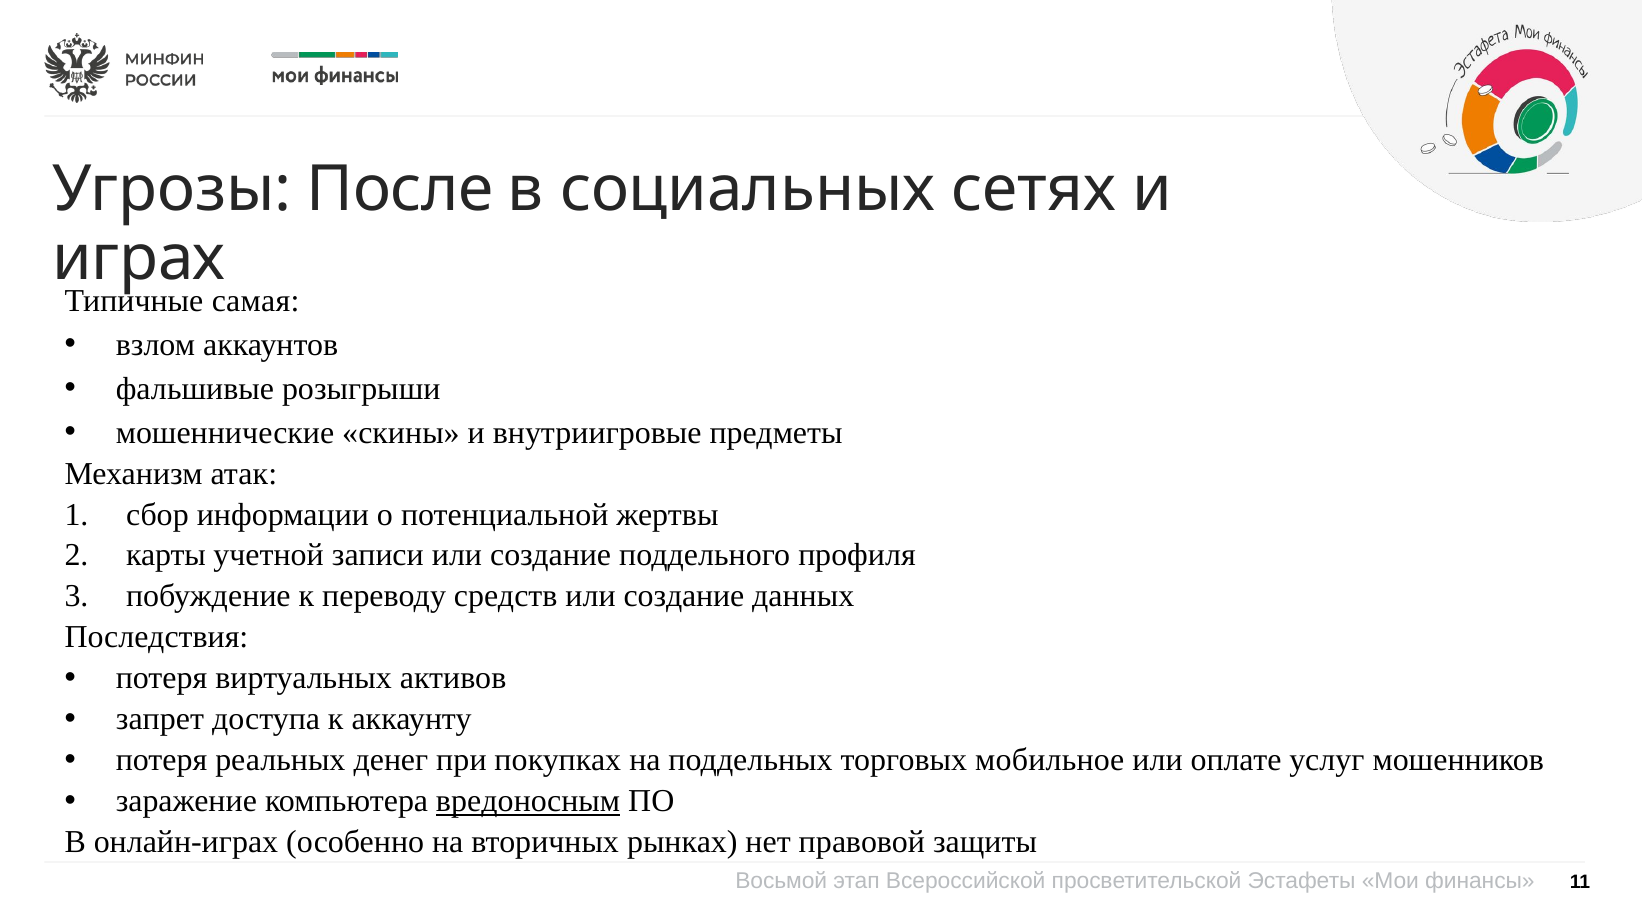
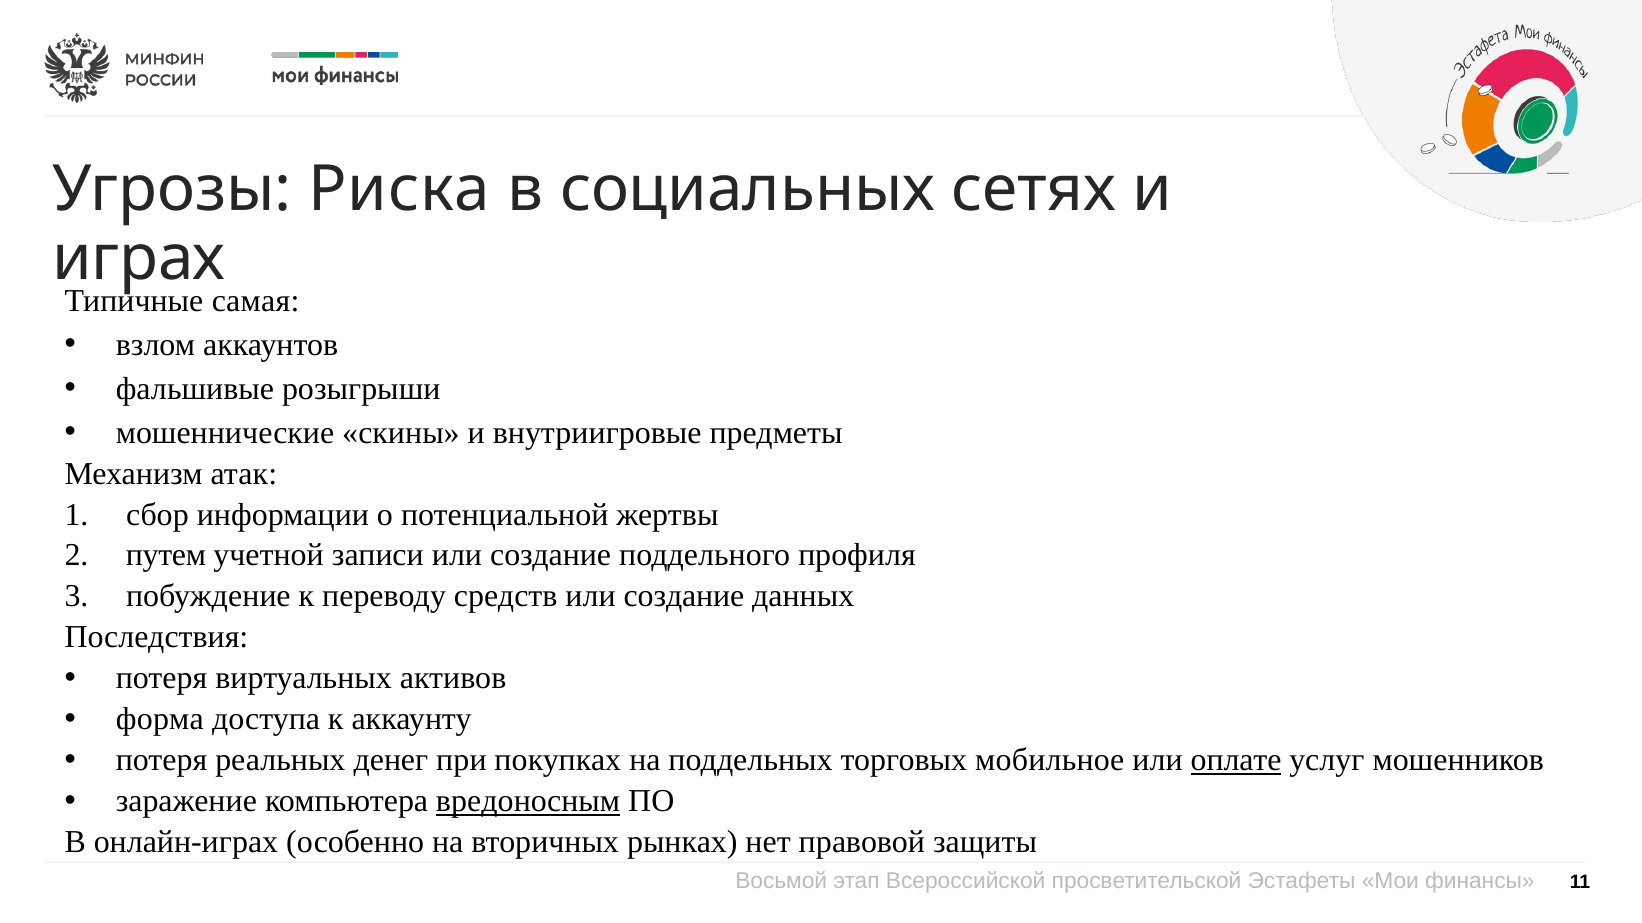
После: После -> Риска (399, 190)
карты: карты -> путем (166, 556)
запрет: запрет -> форма (160, 720)
оплате underline: none -> present (1236, 761)
